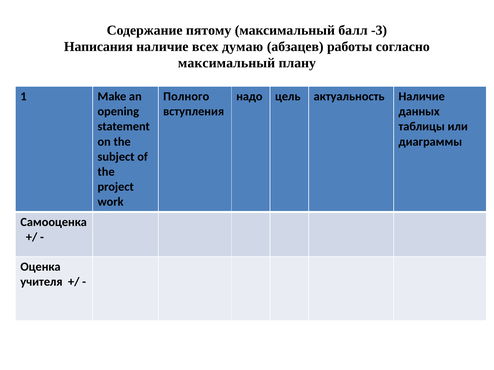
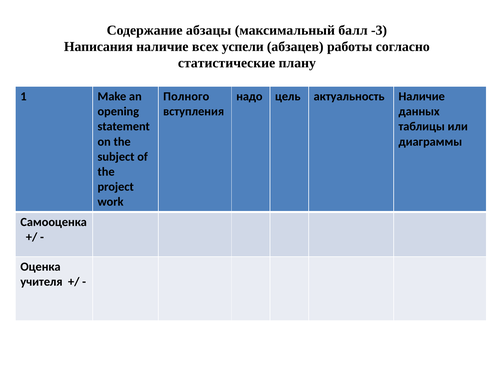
пятому: пятому -> абзацы (209, 30)
думаю: думаю -> успели (243, 47)
максимальный: максимальный -> статистические (227, 63)
